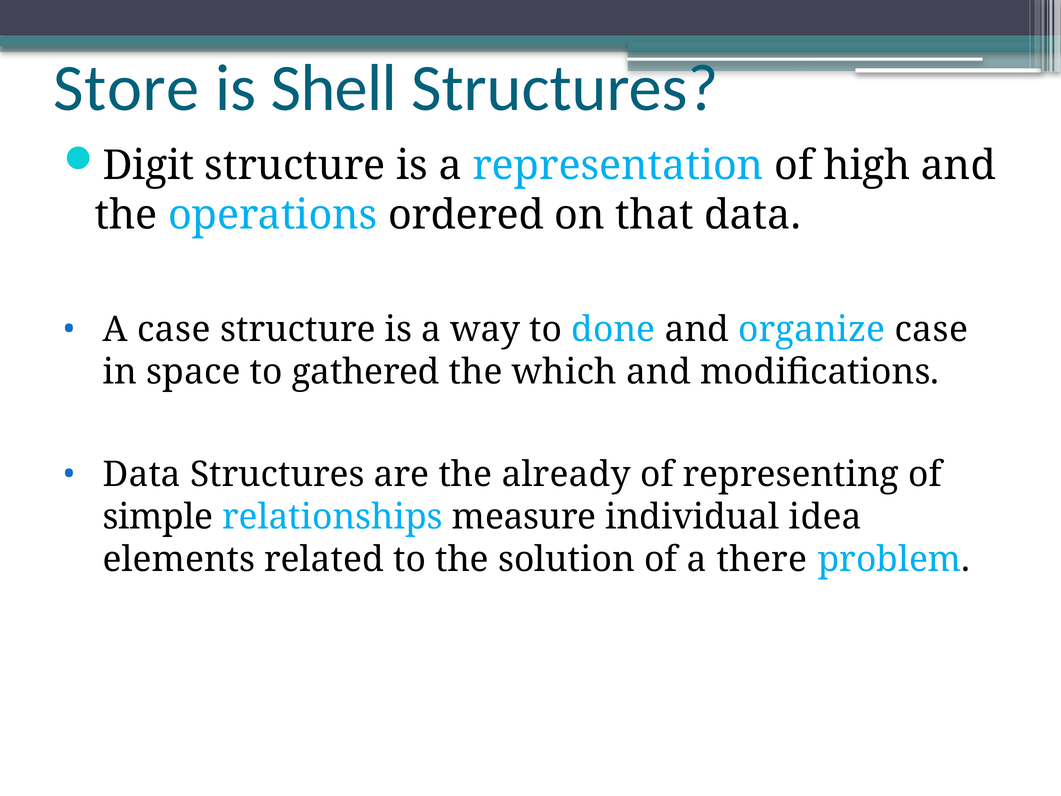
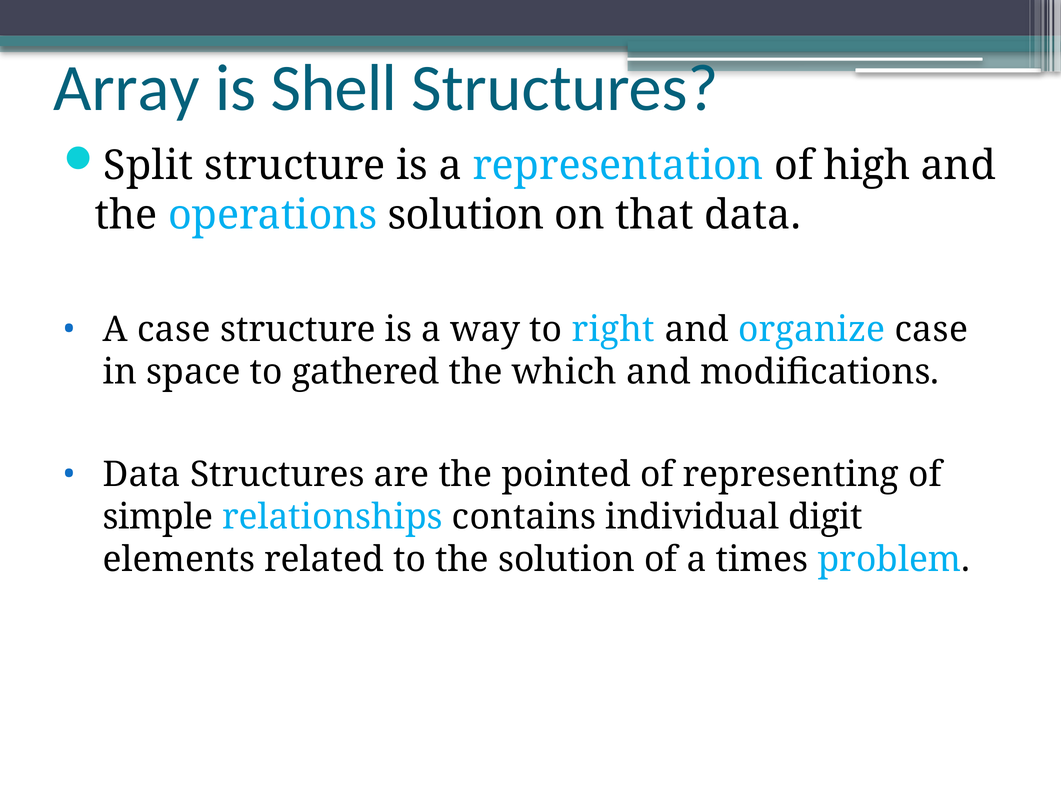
Store: Store -> Array (126, 88)
Digit: Digit -> Split (148, 166)
operations ordered: ordered -> solution (466, 215)
done: done -> right (613, 330)
already: already -> pointed (566, 475)
measure: measure -> contains (524, 517)
idea: idea -> digit (826, 517)
there: there -> times (762, 559)
